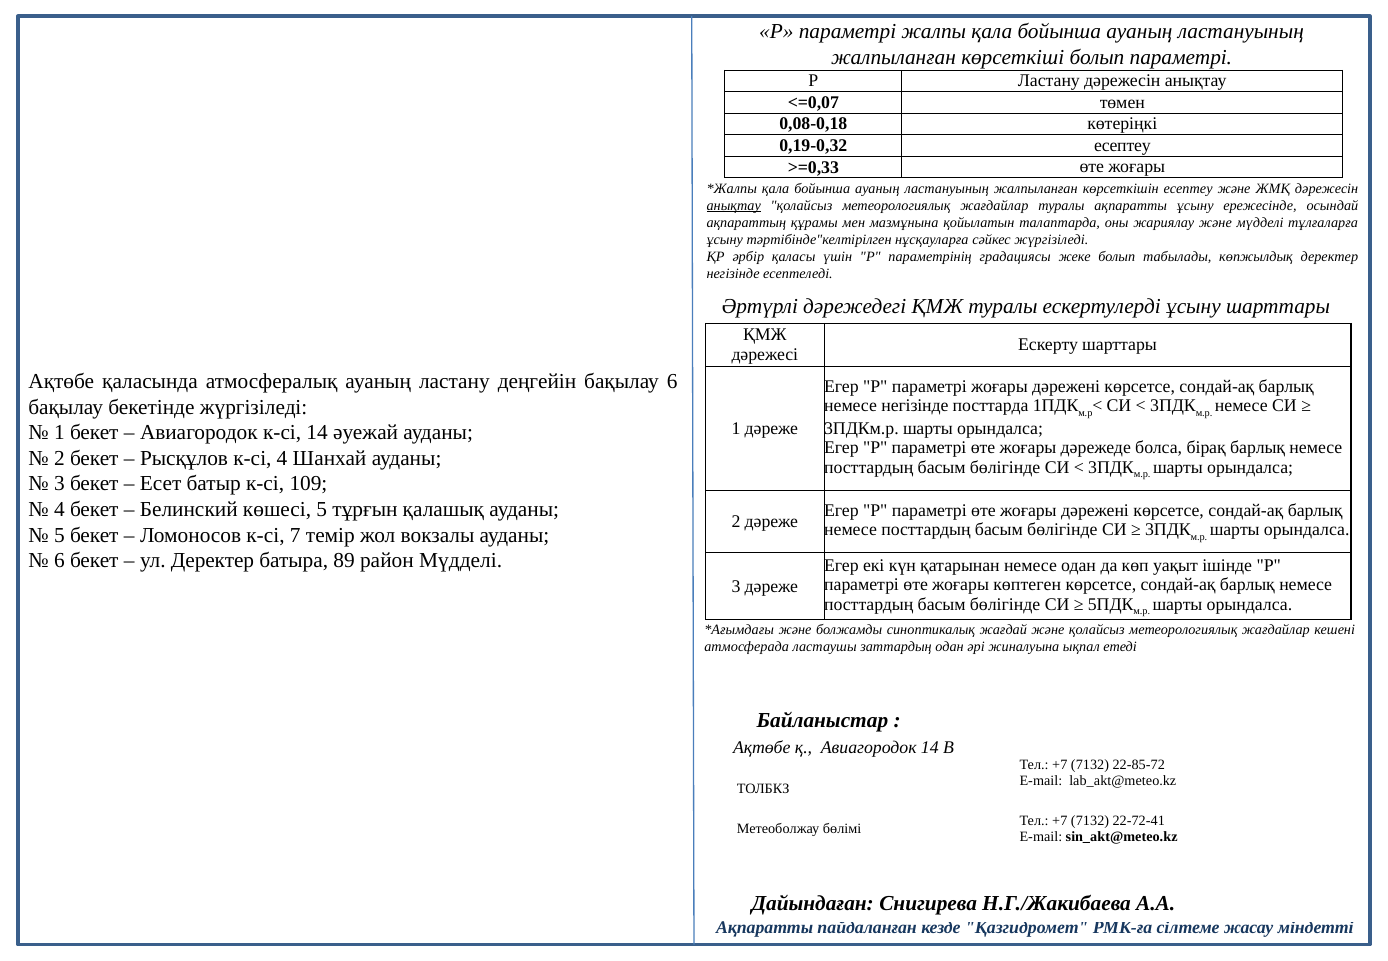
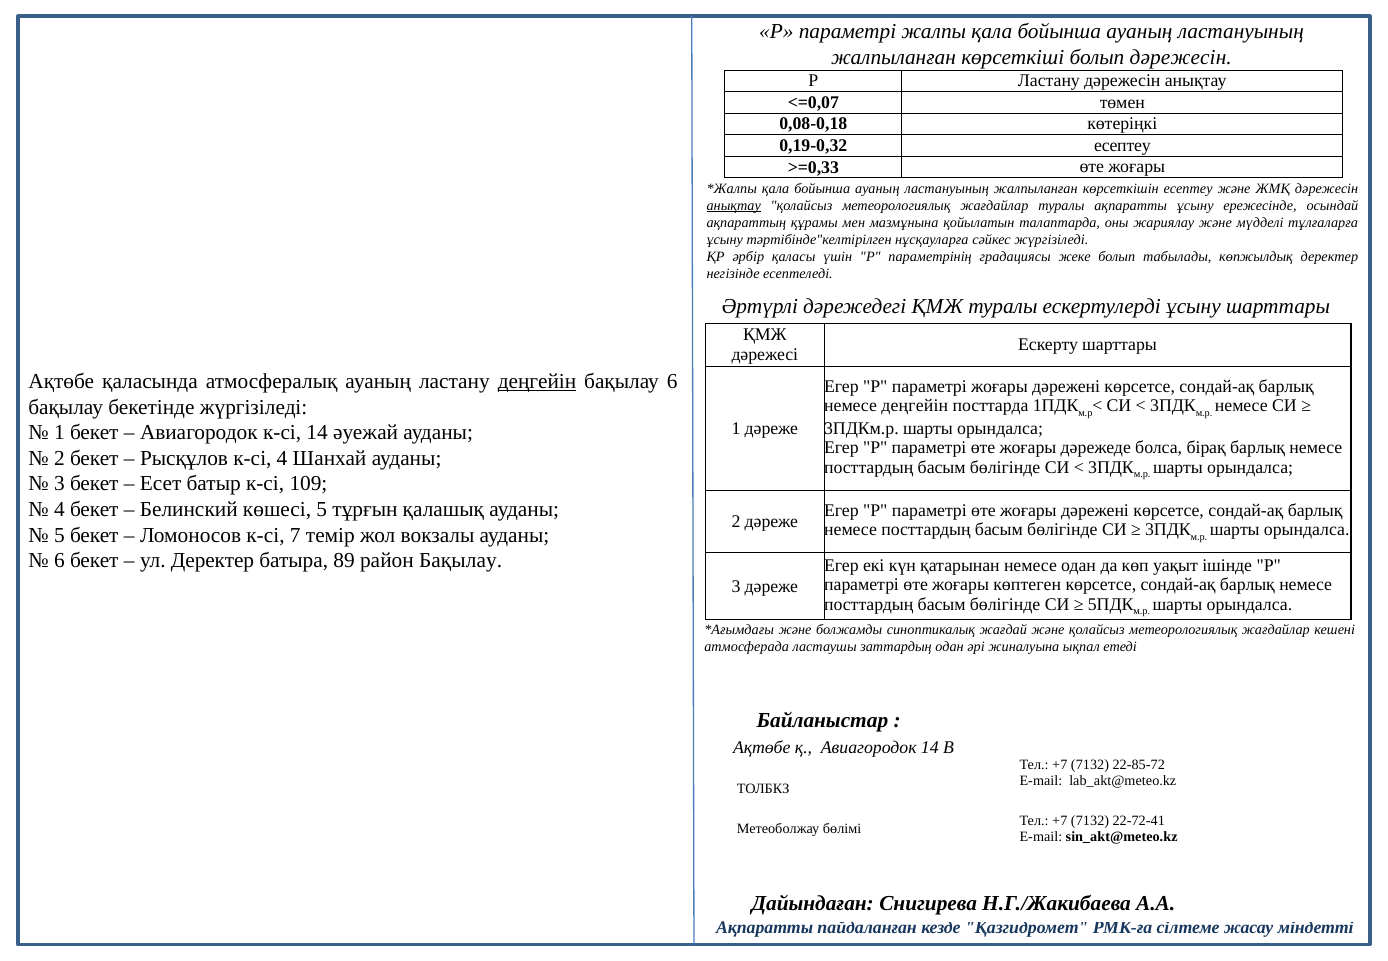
болып параметрі: параметрі -> дәрежесін (1181, 57)
деңгейін underline: none -> present (537, 381)
немесе негізінде: негізінде -> деңгейін (915, 406)
район Мүдделі: Мүдделі -> Бақылау (461, 561)
